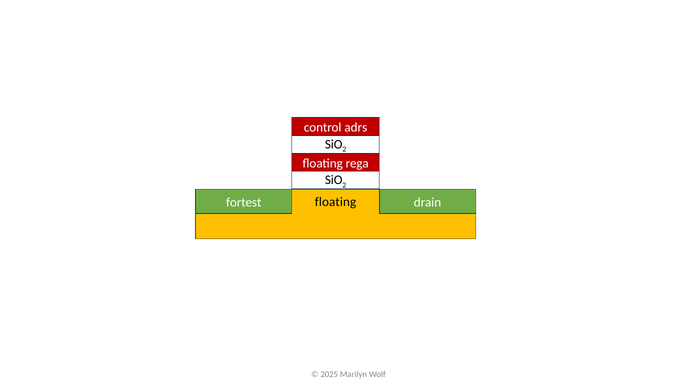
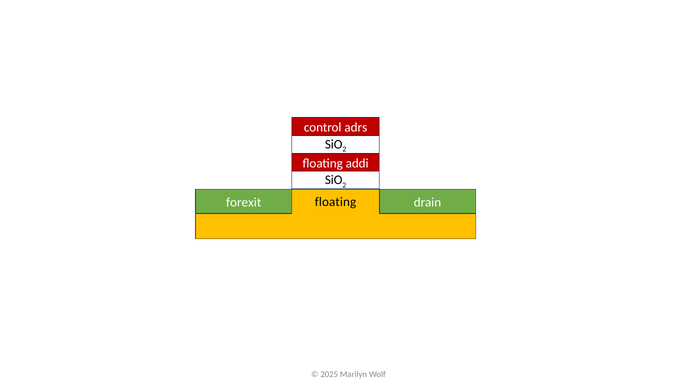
rega: rega -> addi (357, 163)
fortest: fortest -> forexit (244, 202)
